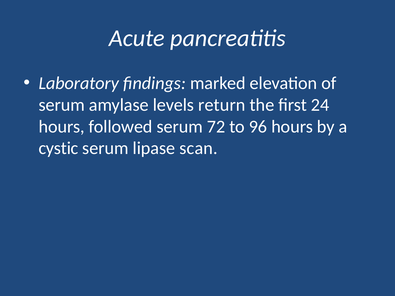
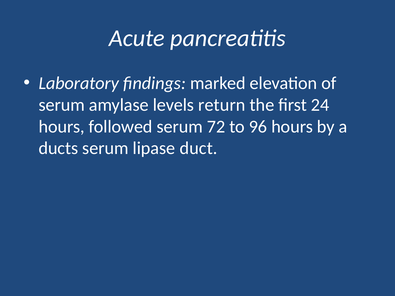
cystic: cystic -> ducts (58, 148)
scan: scan -> duct (199, 148)
